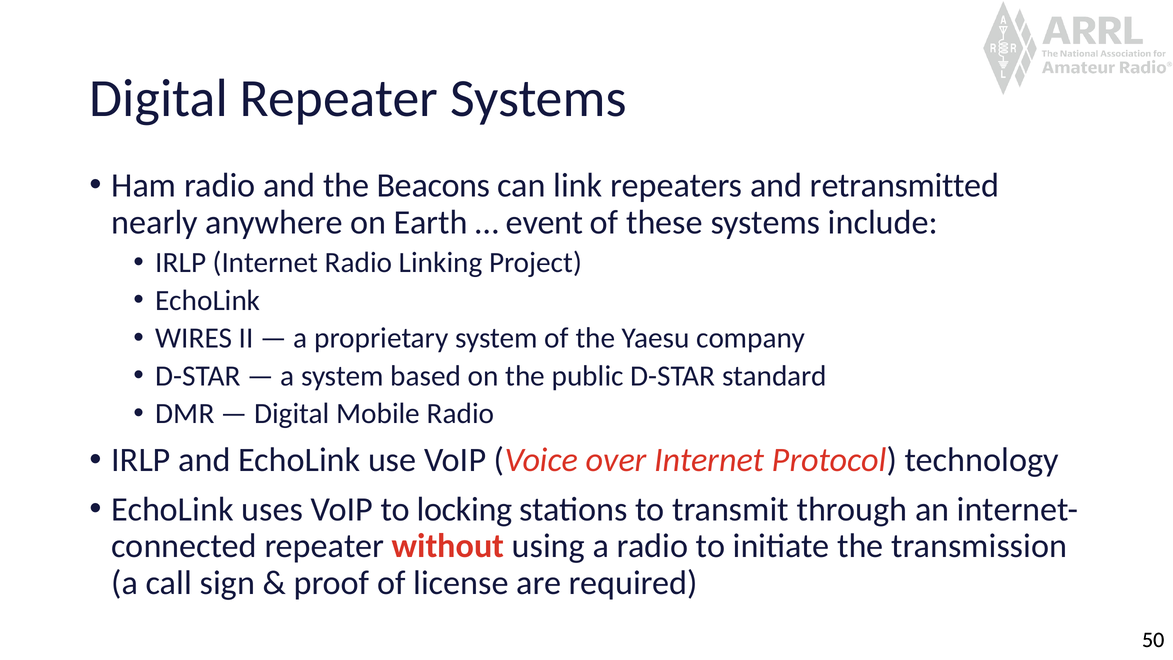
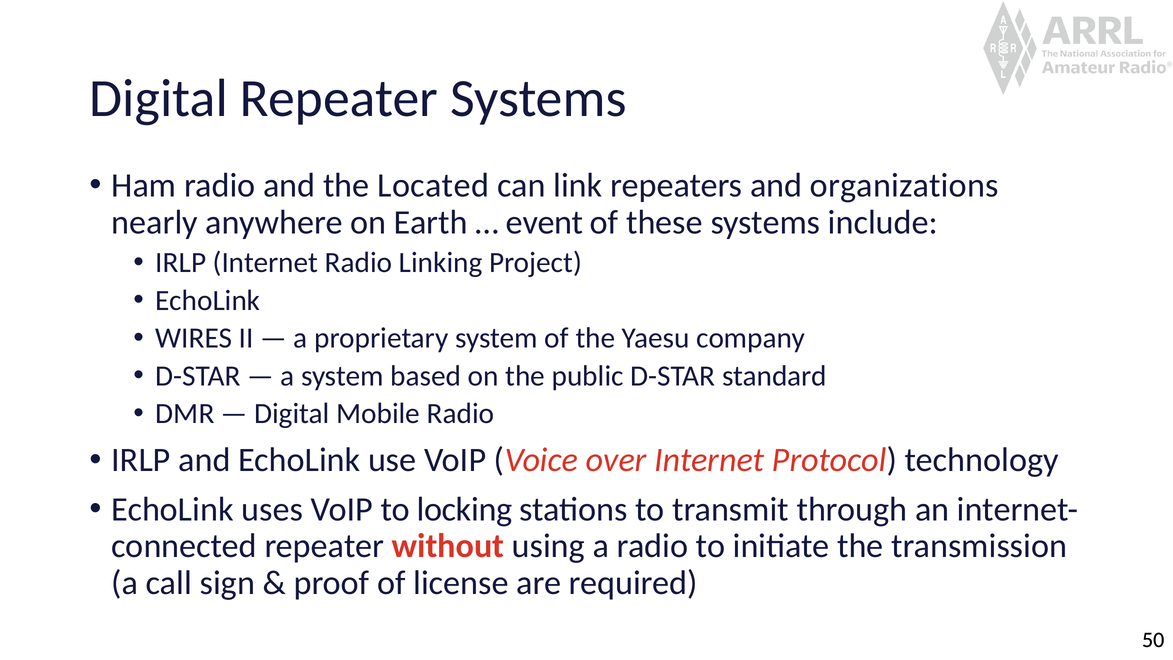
Beacons: Beacons -> Located (433, 185)
retransmitted: retransmitted -> organizations (904, 185)
